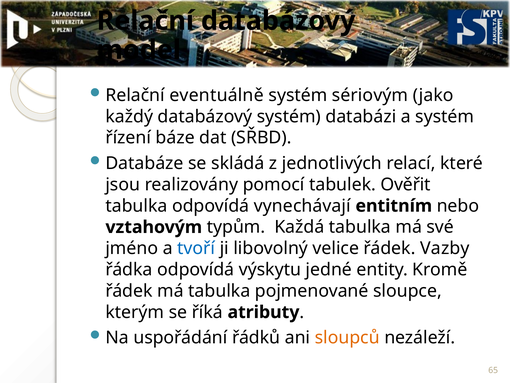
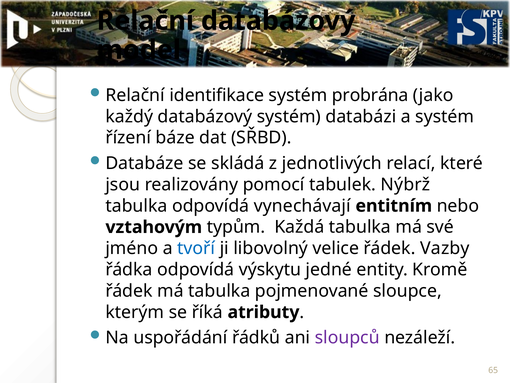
eventuálně: eventuálně -> identifikace (217, 95)
sériovým: sériovým -> probrána (370, 95)
Ověřit: Ověřit -> Nýbrž (405, 184)
sloupců colour: orange -> purple (347, 337)
